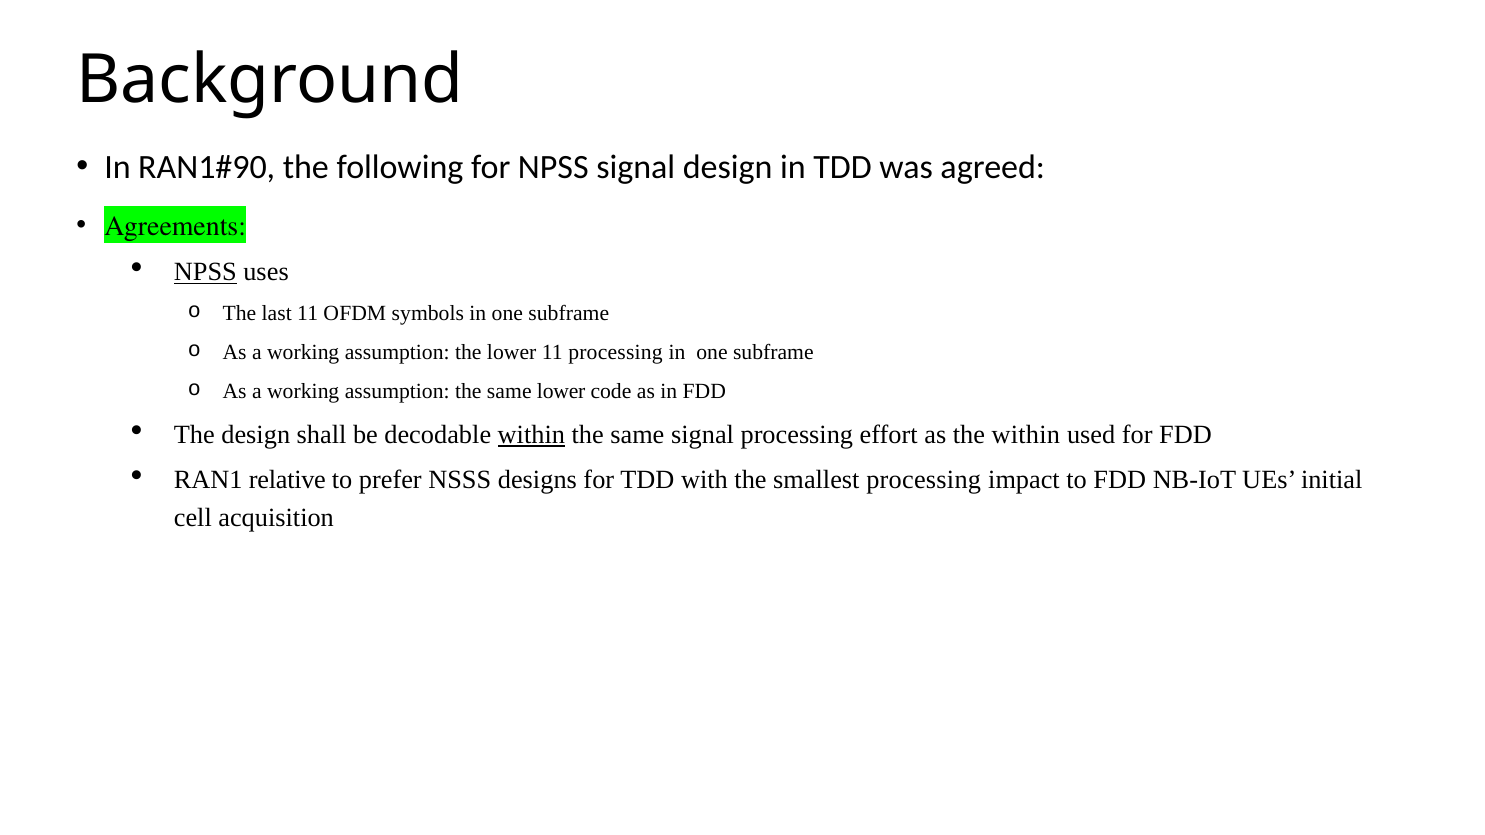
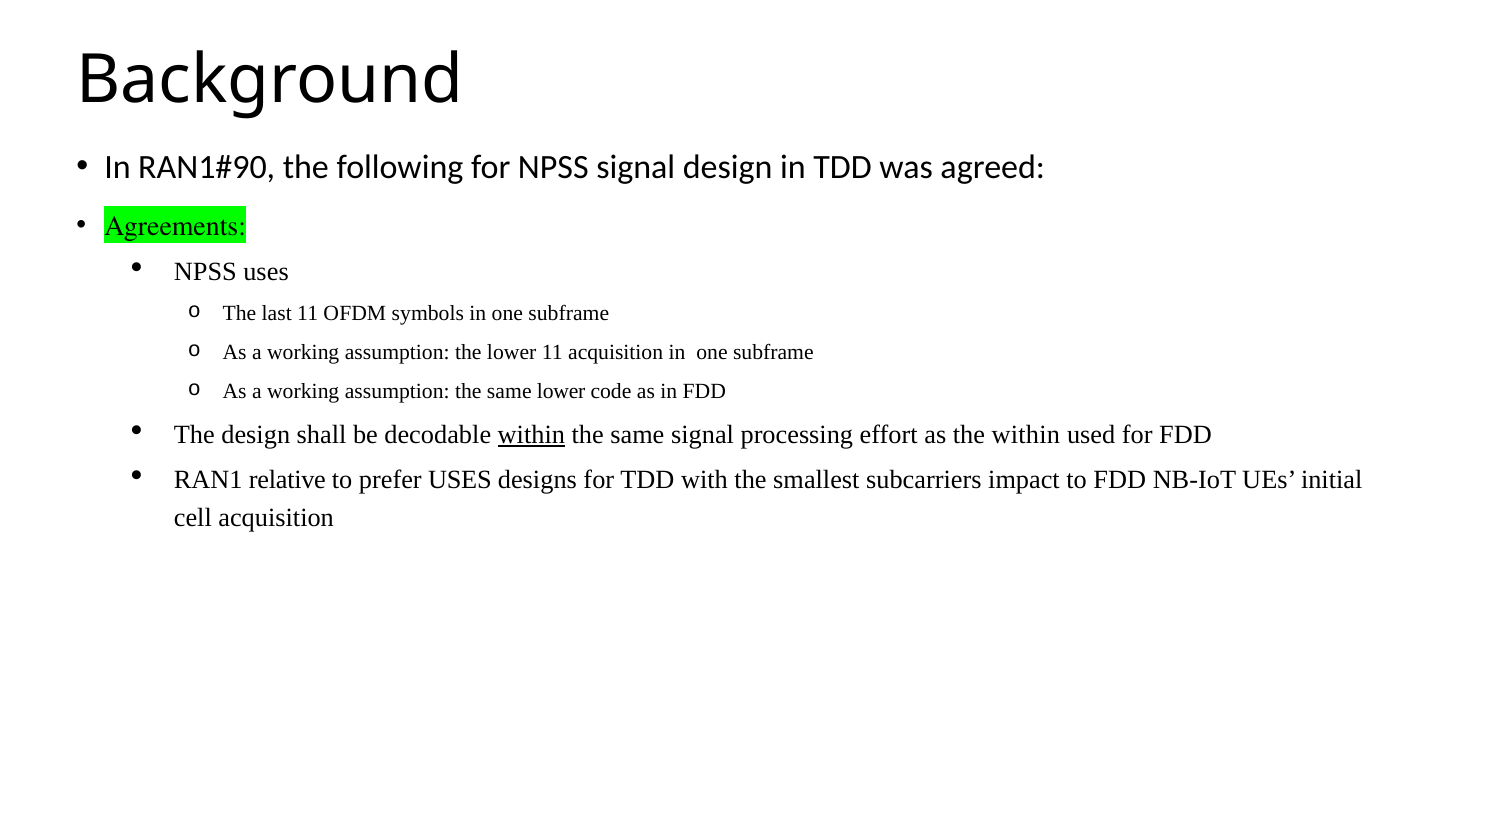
NPSS underline: present -> none (205, 272)
11 processing: processing -> acquisition (616, 353)
prefer NSSS: NSSS -> USES (460, 480)
smallest processing: processing -> subcarriers (924, 480)
